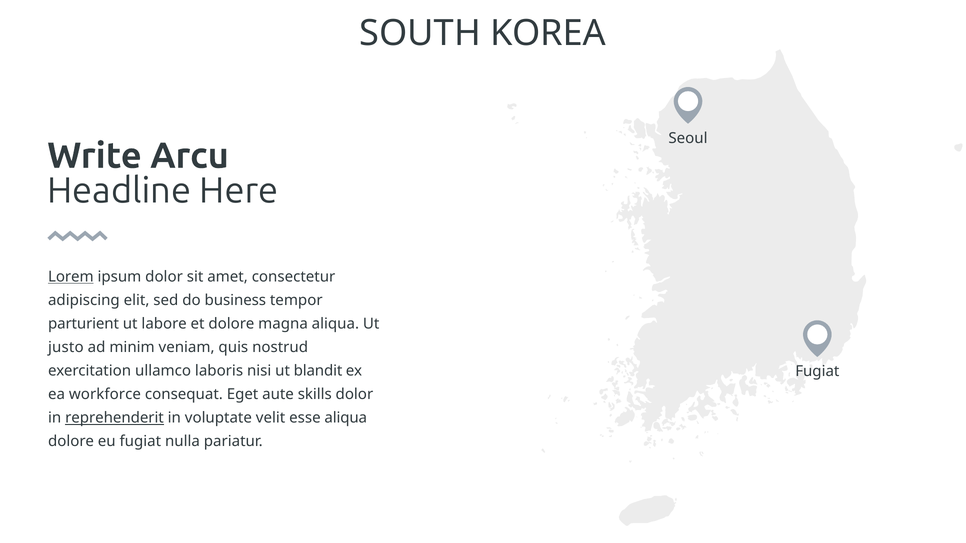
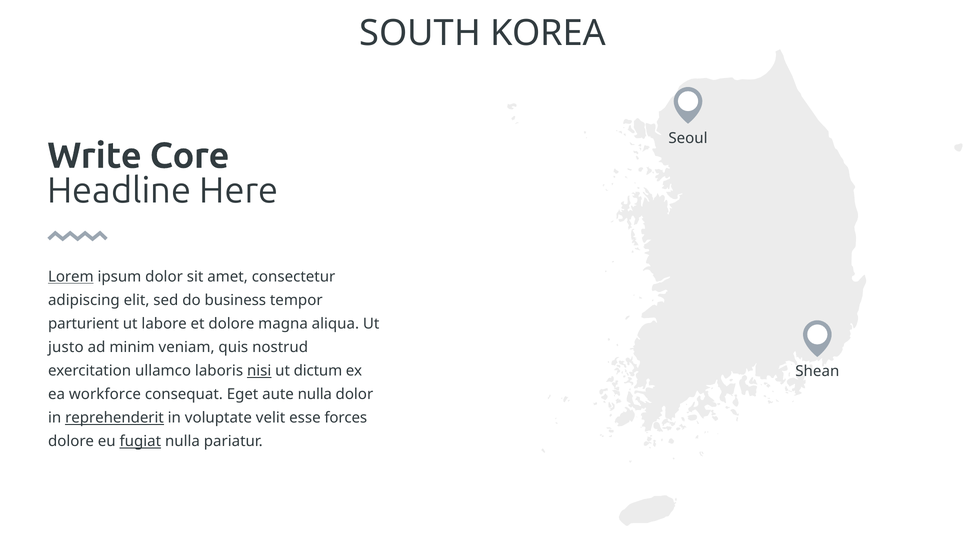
Arcu: Arcu -> Core (190, 156)
nisi underline: none -> present (259, 371)
blandit: blandit -> dictum (318, 371)
Fugiat: Fugiat -> Shean (817, 371)
aute skills: skills -> nulla (315, 395)
esse aliqua: aliqua -> forces (346, 418)
fugiat underline: none -> present (140, 442)
